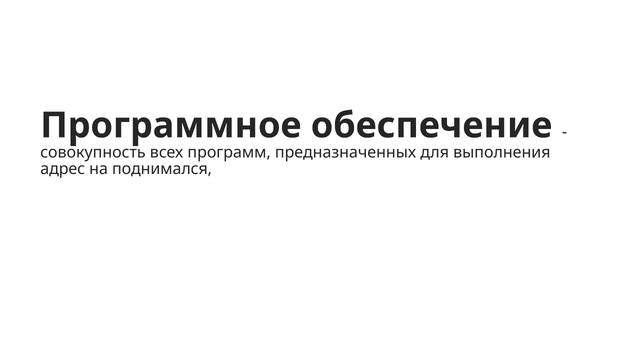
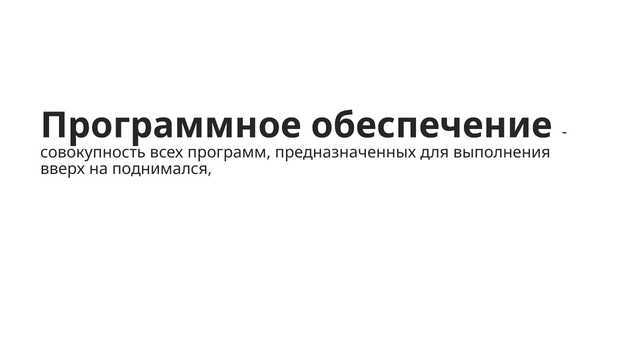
адрес: адрес -> вверх (63, 169)
